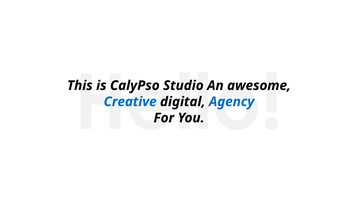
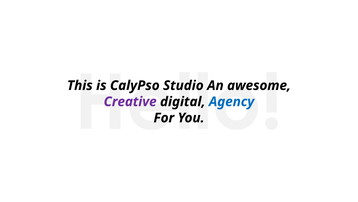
Creative colour: blue -> purple (130, 101)
